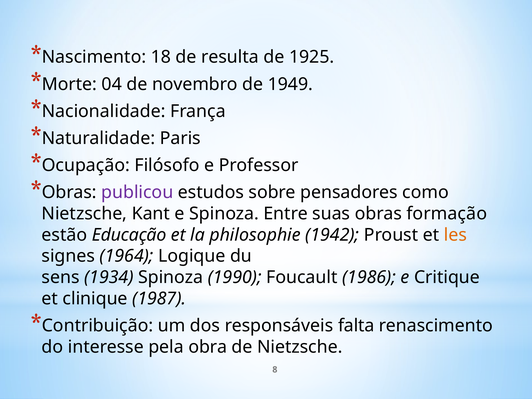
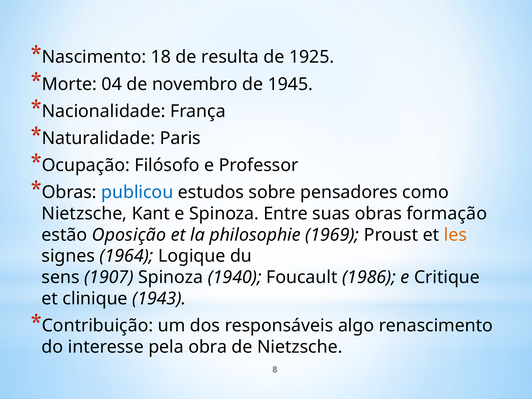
1949: 1949 -> 1945 (290, 84)
publicou colour: purple -> blue (137, 192)
Educação: Educação -> Oposição (129, 235)
1942: 1942 -> 1969 (332, 235)
1934: 1934 -> 1907 (109, 277)
1990: 1990 -> 1940 (235, 277)
1987: 1987 -> 1943 (159, 299)
falta: falta -> algo (356, 326)
